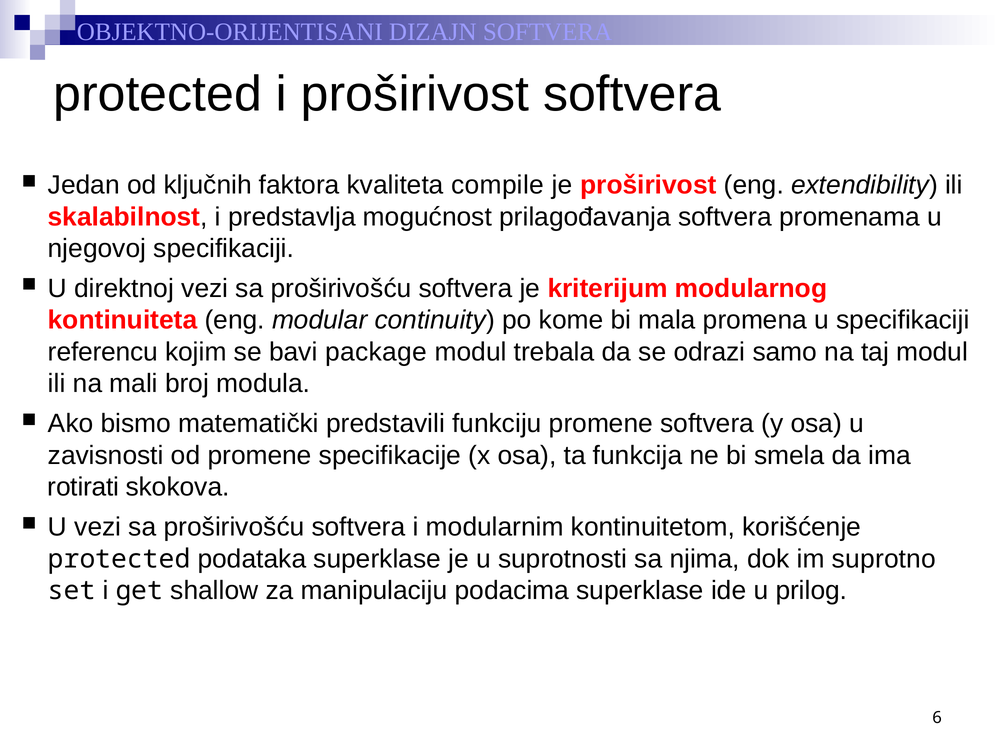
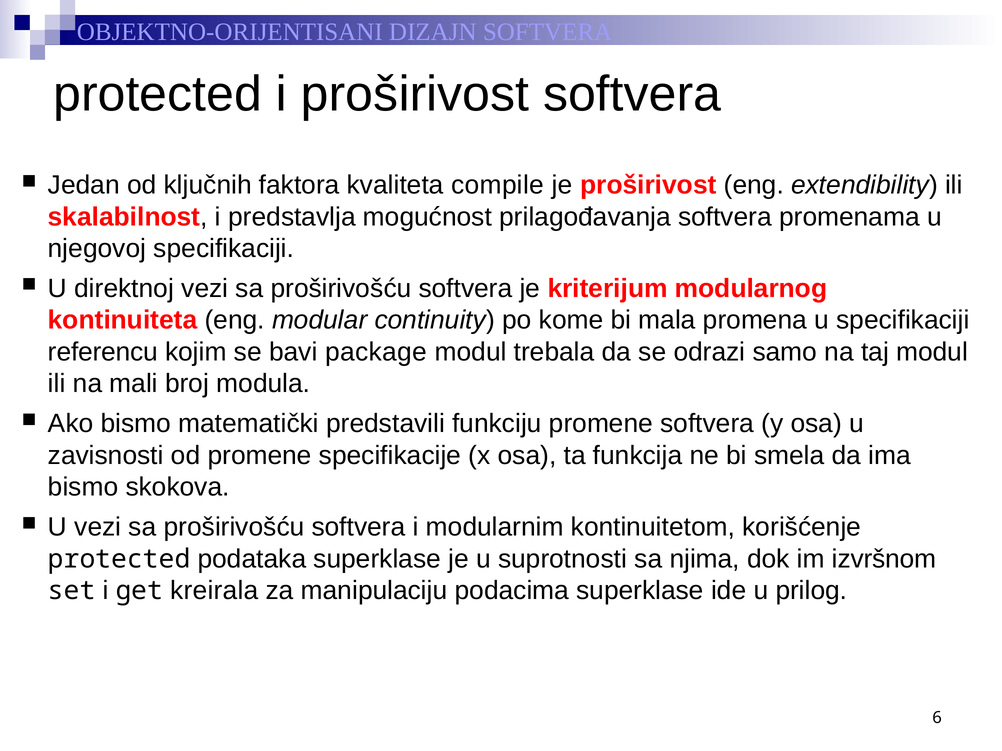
rotirati: rotirati -> bismo (83, 487)
suprotno: suprotno -> izvršnom (884, 559)
shallow: shallow -> kreirala (214, 591)
